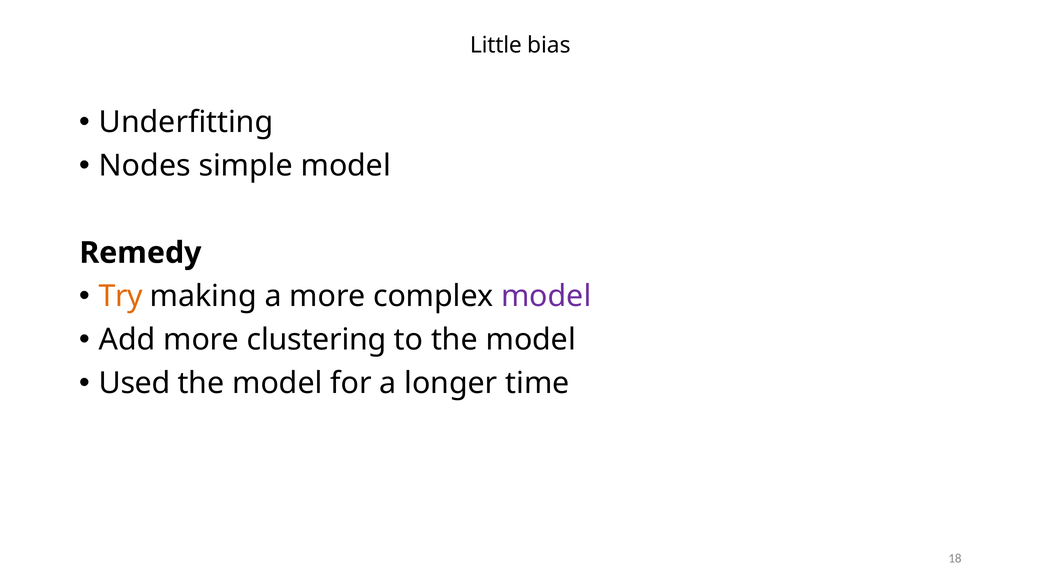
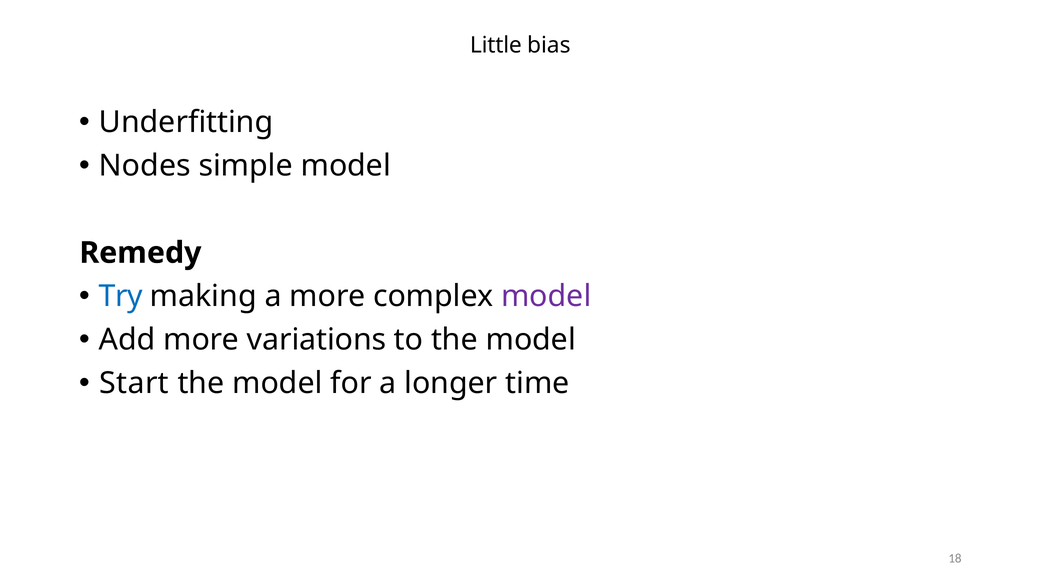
Try colour: orange -> blue (121, 297)
clustering: clustering -> variations (317, 340)
Used: Used -> Start (134, 384)
